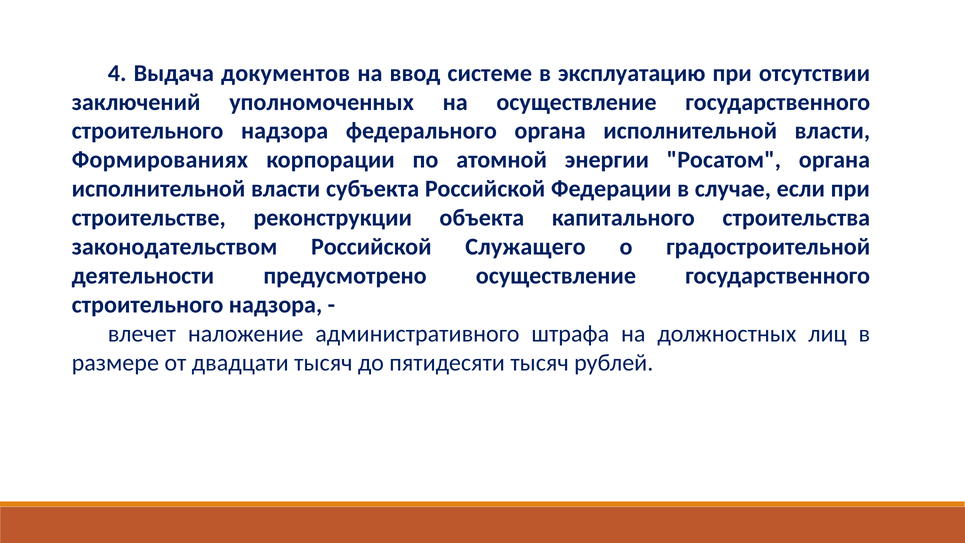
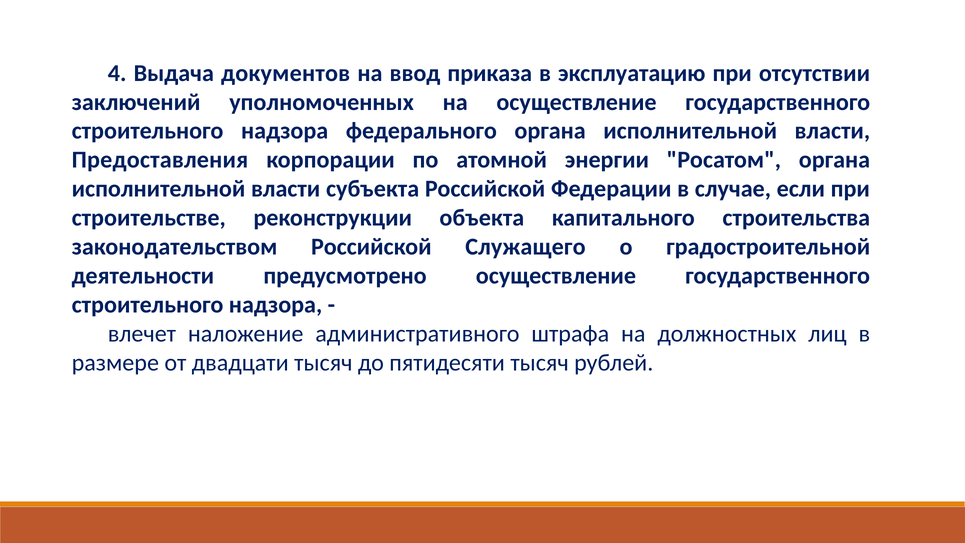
системе: системе -> приказа (490, 73)
Формированиях: Формированиях -> Предоставления (160, 160)
